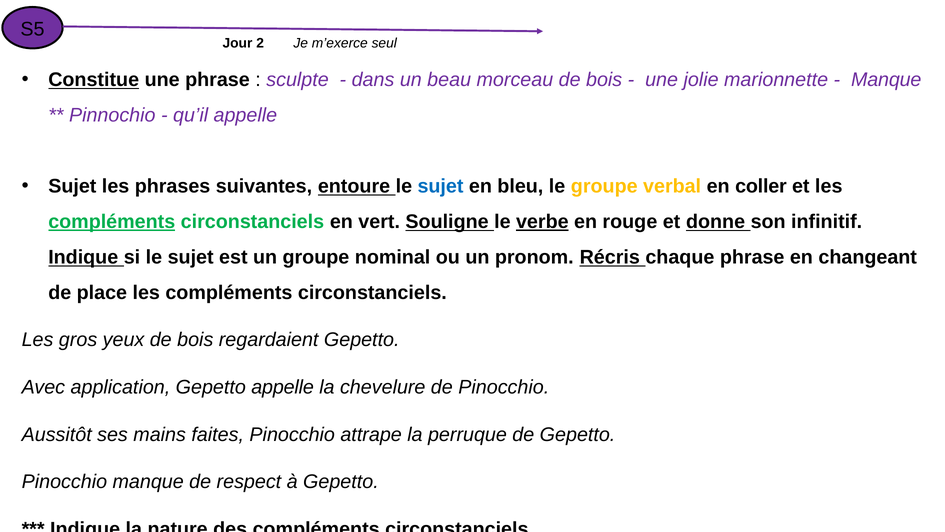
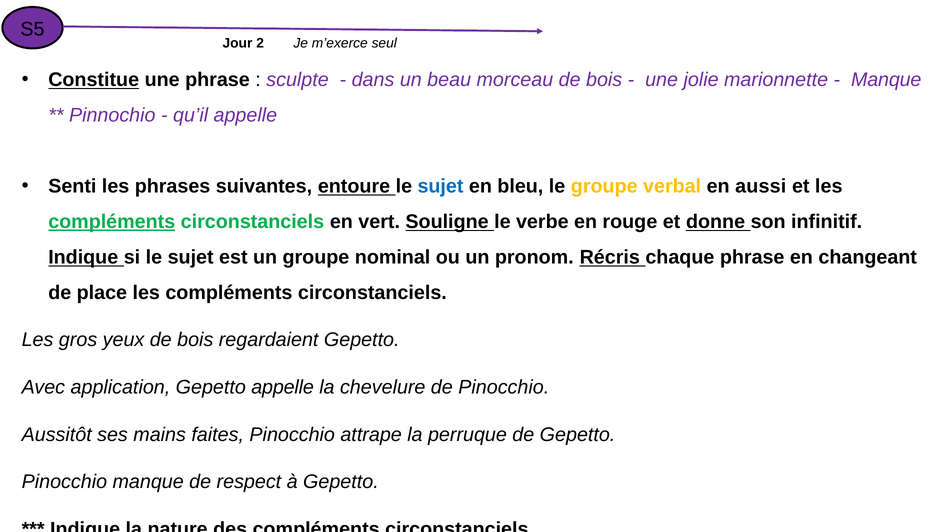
Sujet: Sujet -> Senti (72, 186)
coller: coller -> aussi (761, 186)
verbe underline: present -> none (542, 222)
